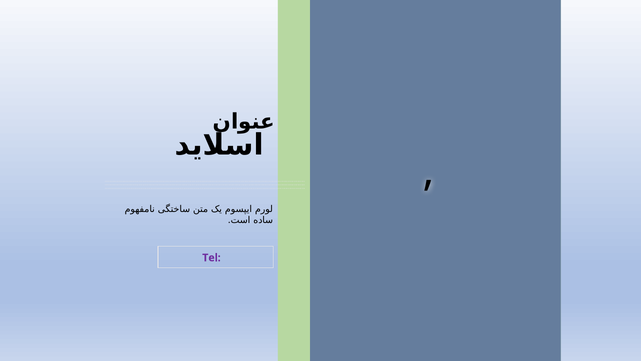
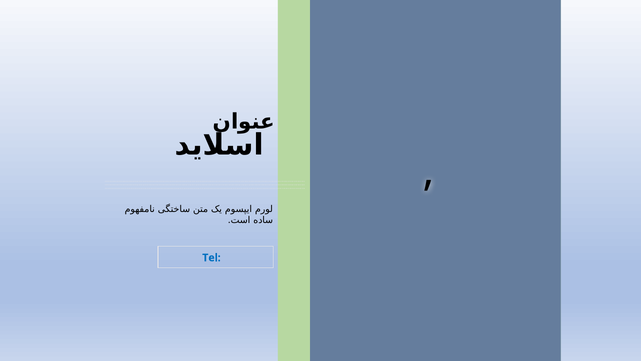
Tel colour: purple -> blue (211, 257)
